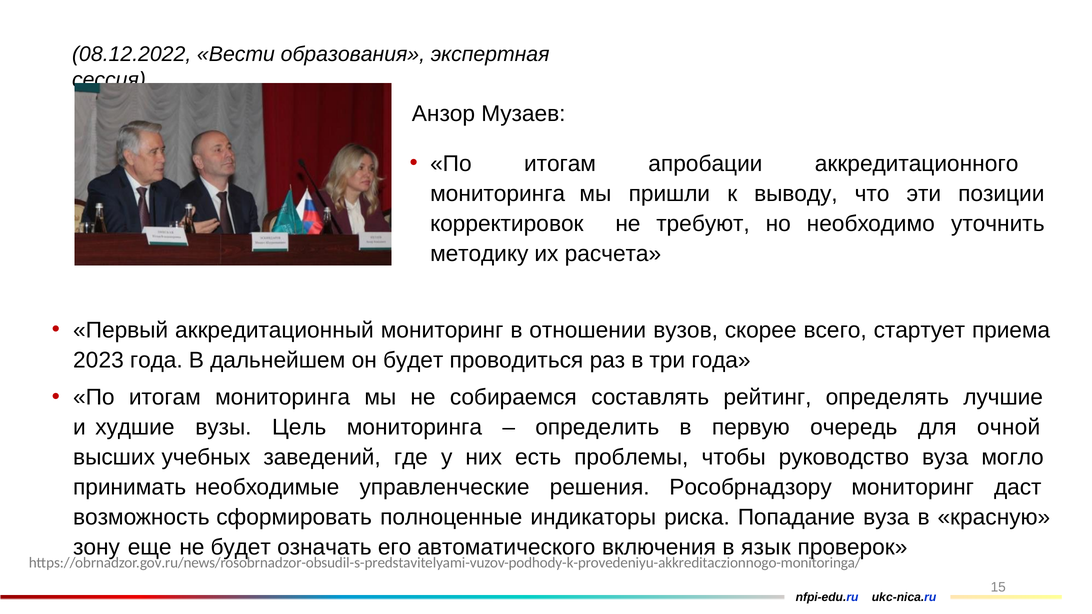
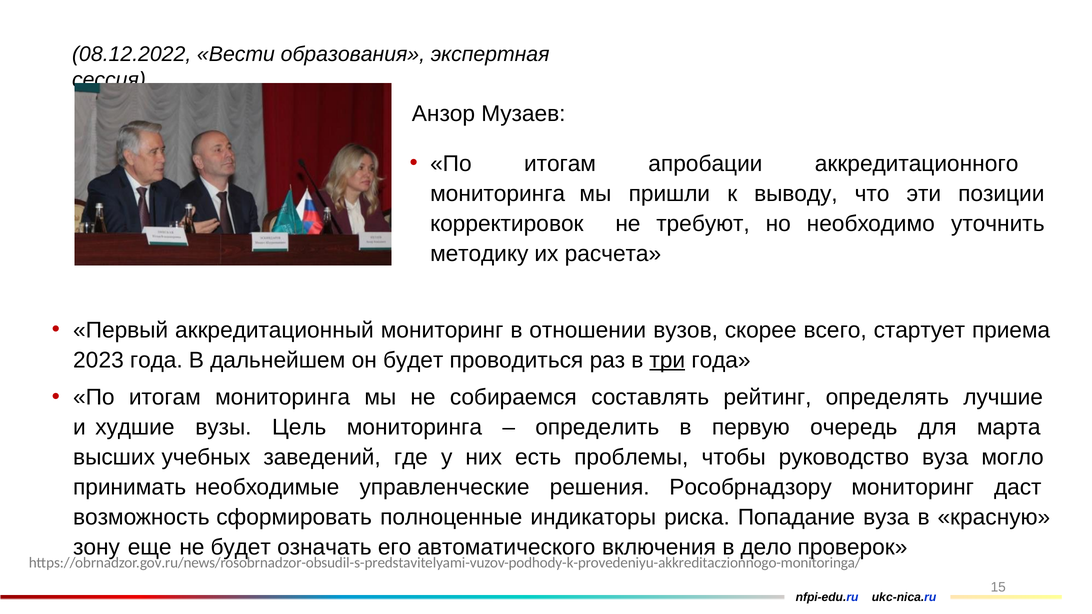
три underline: none -> present (667, 360)
очной: очной -> марта (1009, 428)
язык: язык -> дело (766, 548)
